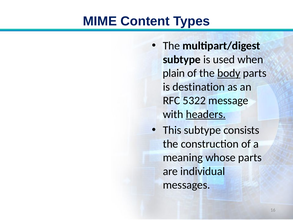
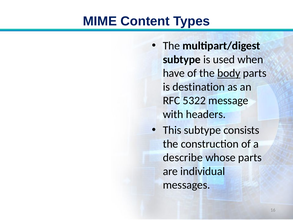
plain: plain -> have (174, 73)
headers underline: present -> none (206, 114)
meaning: meaning -> describe (183, 157)
